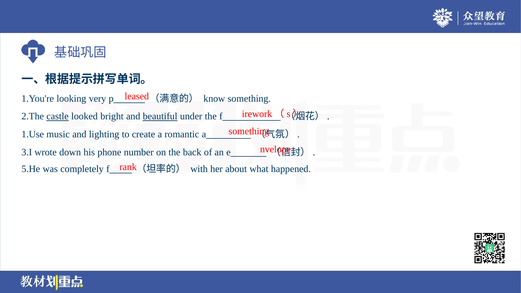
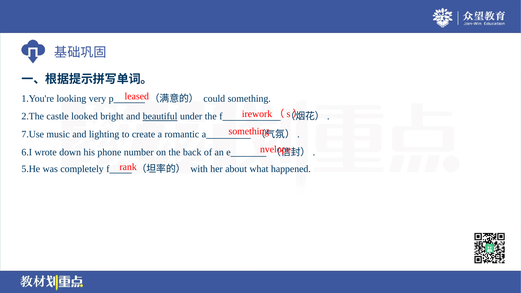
know: know -> could (214, 99)
castle underline: present -> none (58, 116)
1.Use: 1.Use -> 7.Use (33, 134)
3.I: 3.I -> 6.I (27, 152)
